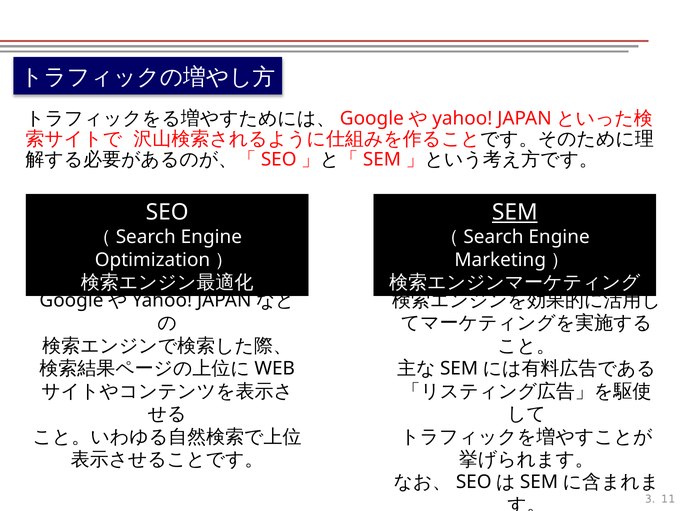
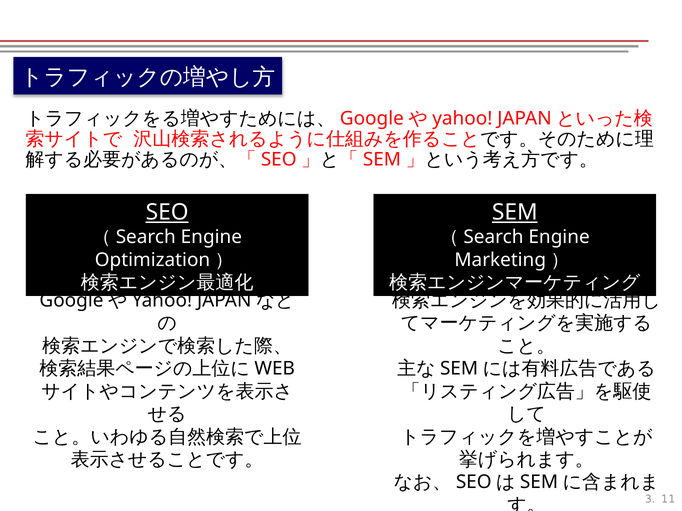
SEO underline: none -> present (167, 213)
